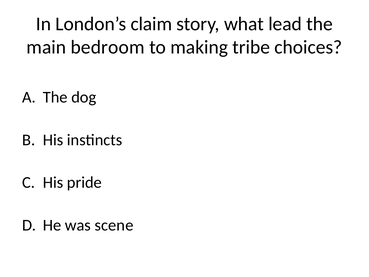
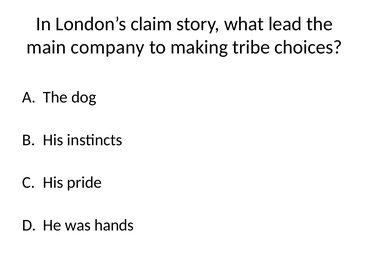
bedroom: bedroom -> company (108, 47)
scene: scene -> hands (114, 225)
